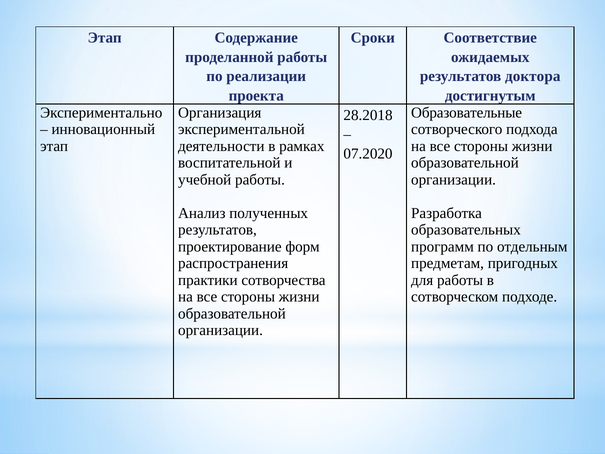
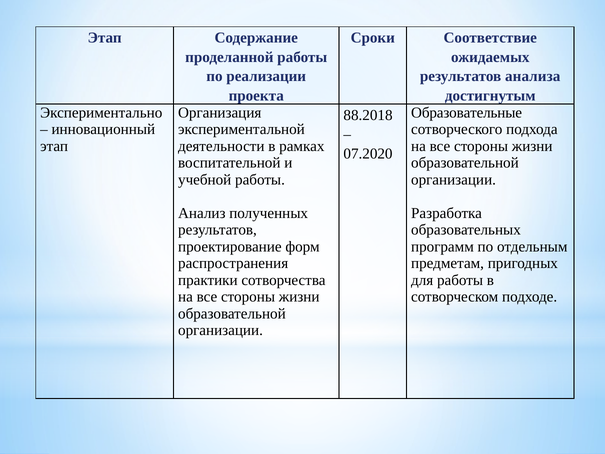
доктора: доктора -> анализа (533, 76)
28.2018: 28.2018 -> 88.2018 (368, 115)
